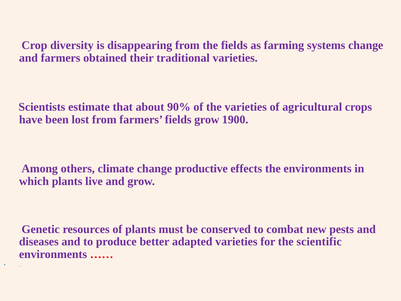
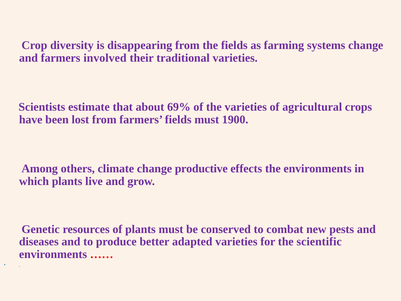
obtained: obtained -> involved (105, 58)
90%: 90% -> 69% (179, 107)
fields grow: grow -> must (207, 120)
